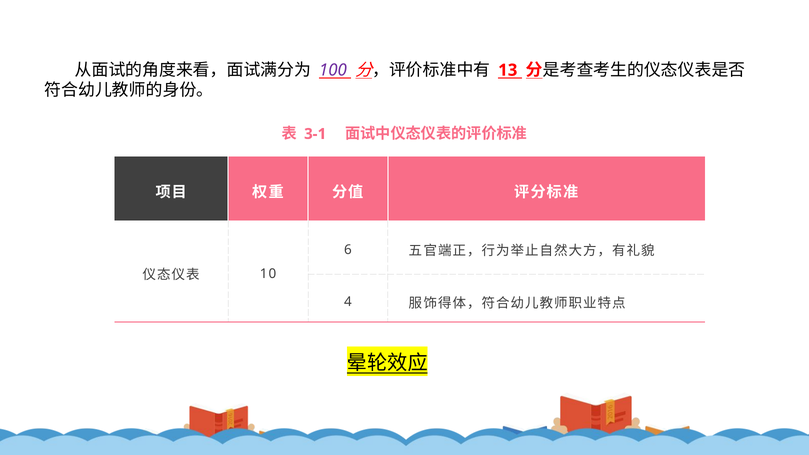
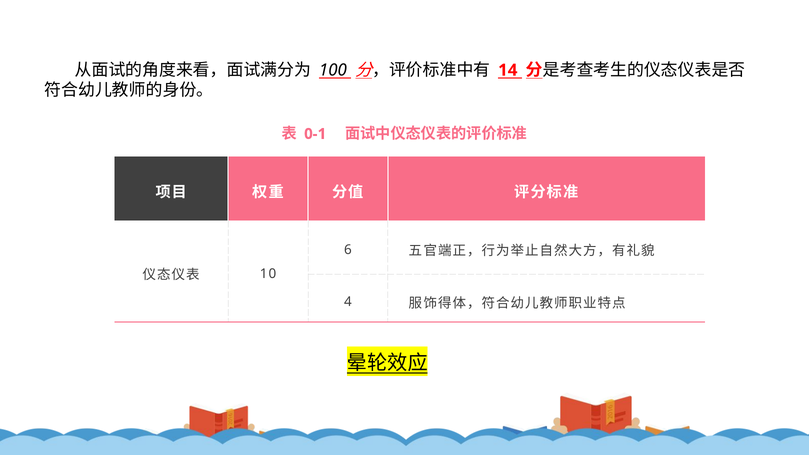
100 colour: purple -> black (333, 70)
13: 13 -> 14 (508, 70)
3-1: 3-1 -> 0-1 (315, 134)
